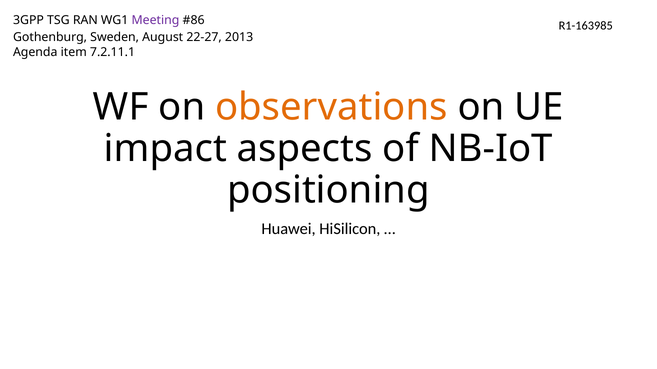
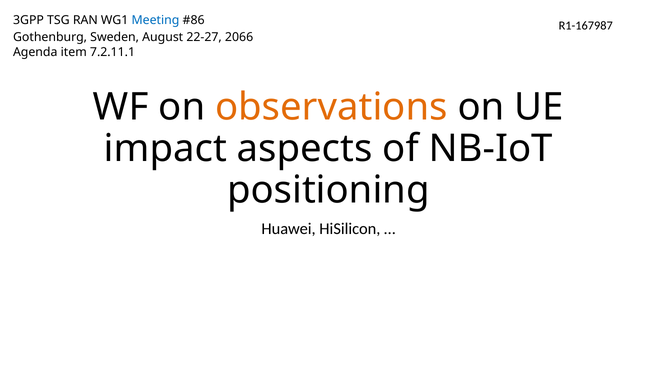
Meeting colour: purple -> blue (155, 20)
R1-163985: R1-163985 -> R1-167987 (586, 26)
2013: 2013 -> 2066 (239, 37)
